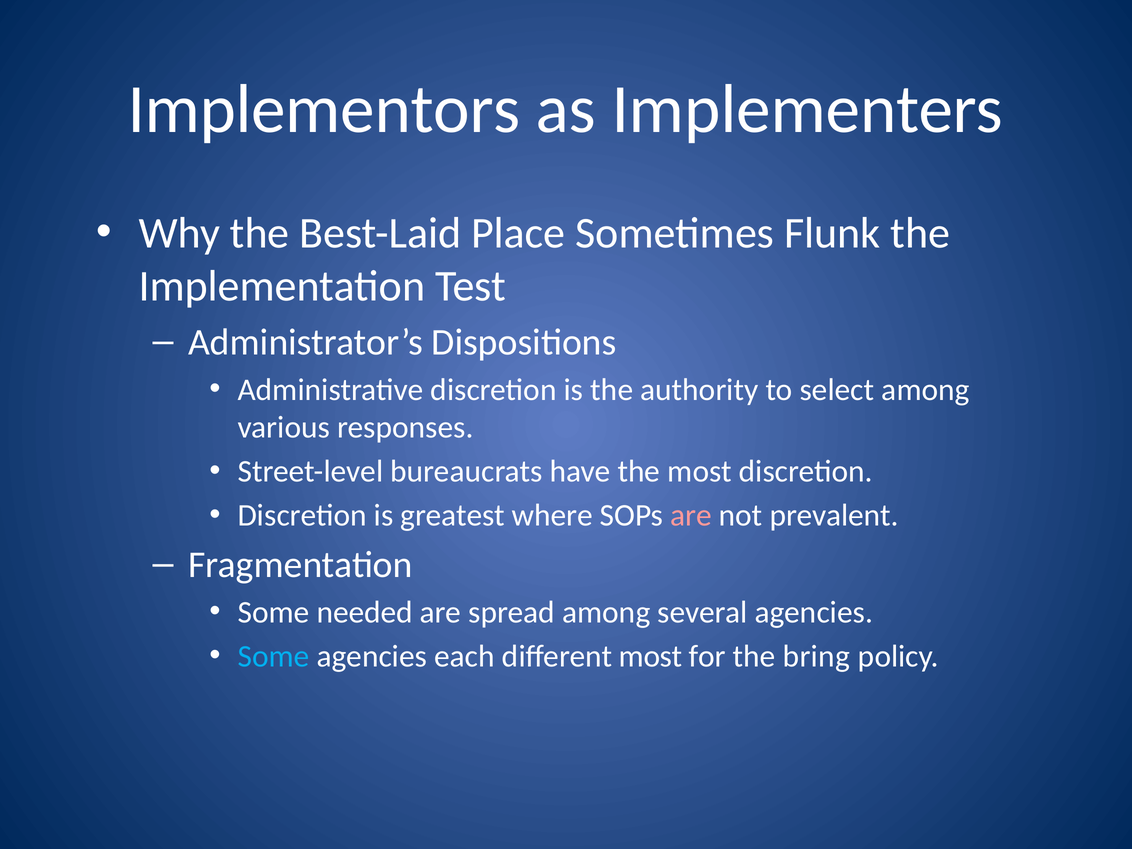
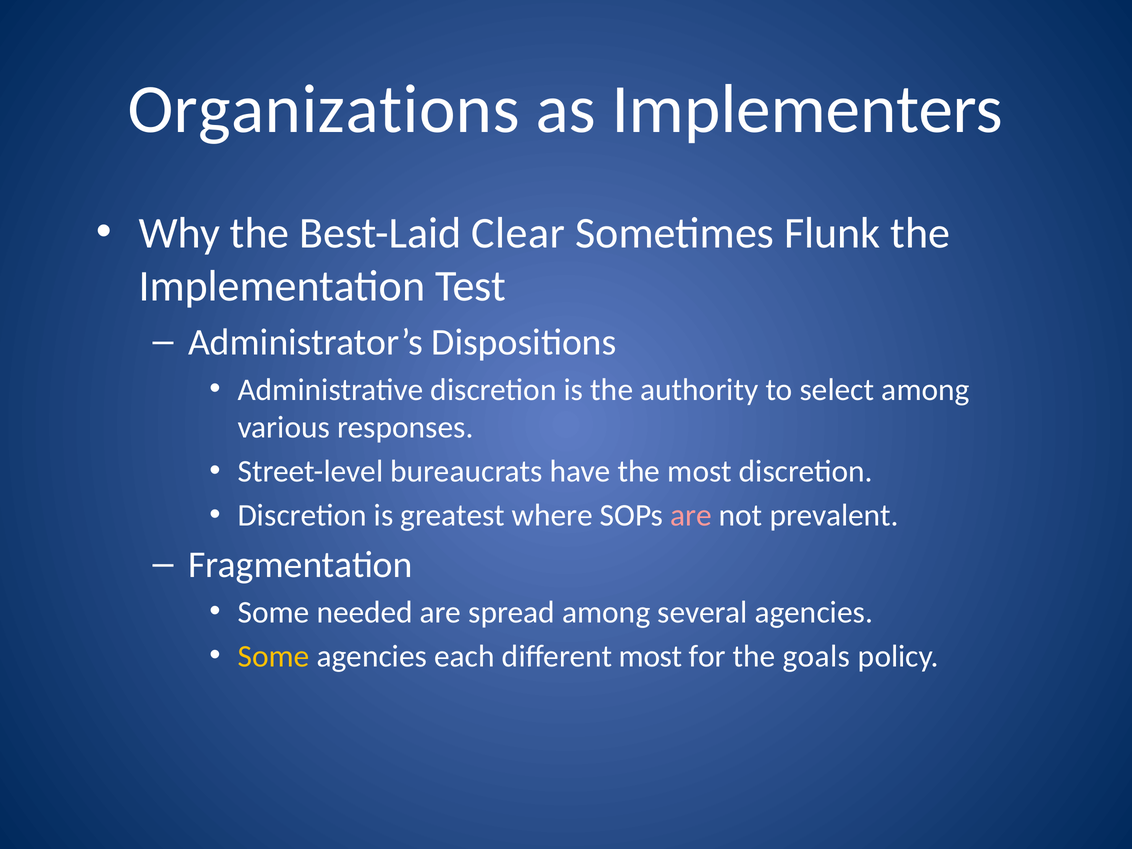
Implementors: Implementors -> Organizations (324, 110)
Place: Place -> Clear (518, 233)
Some colour: light blue -> yellow (274, 656)
bring: bring -> goals (816, 656)
